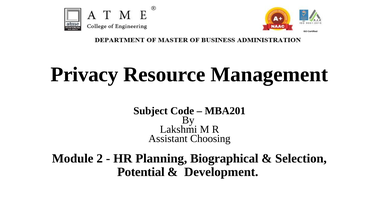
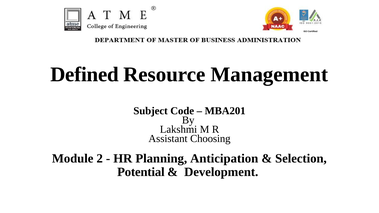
Privacy: Privacy -> Defined (85, 74)
Biographical: Biographical -> Anticipation (224, 159)
